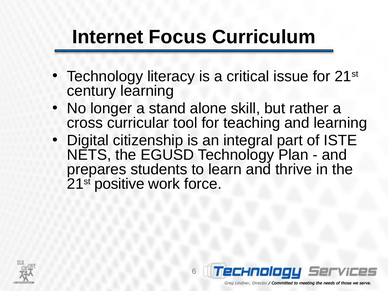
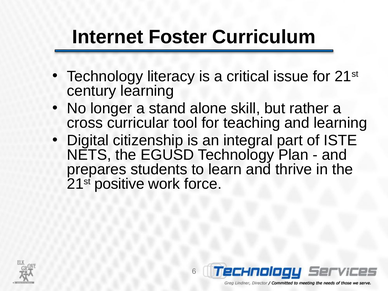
Focus: Focus -> Foster (178, 37)
